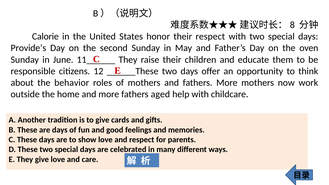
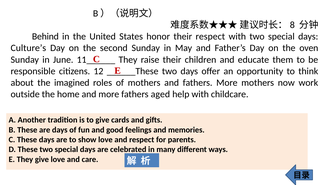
Calorie: Calorie -> Behind (45, 37)
Provide’s: Provide’s -> Culture’s (28, 48)
behavior: behavior -> imagined (72, 83)
